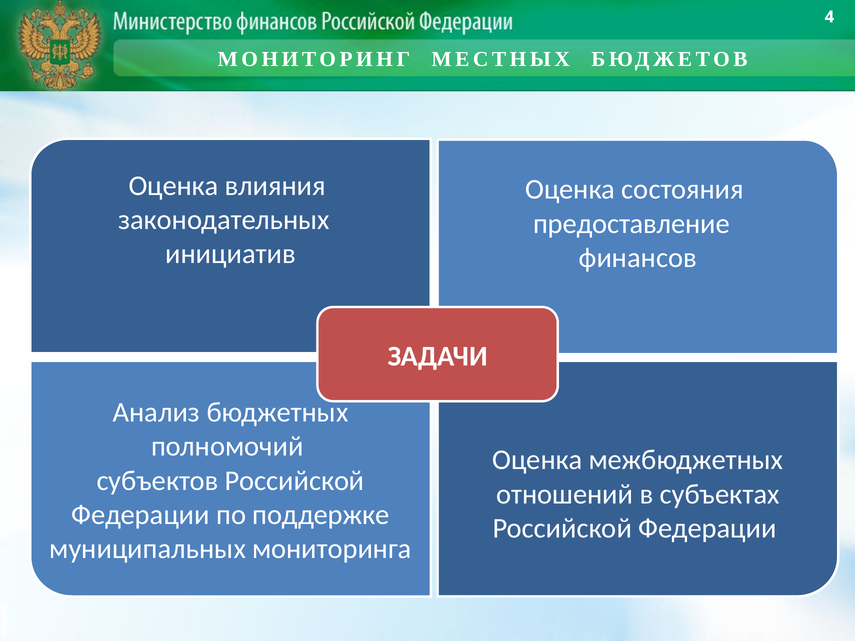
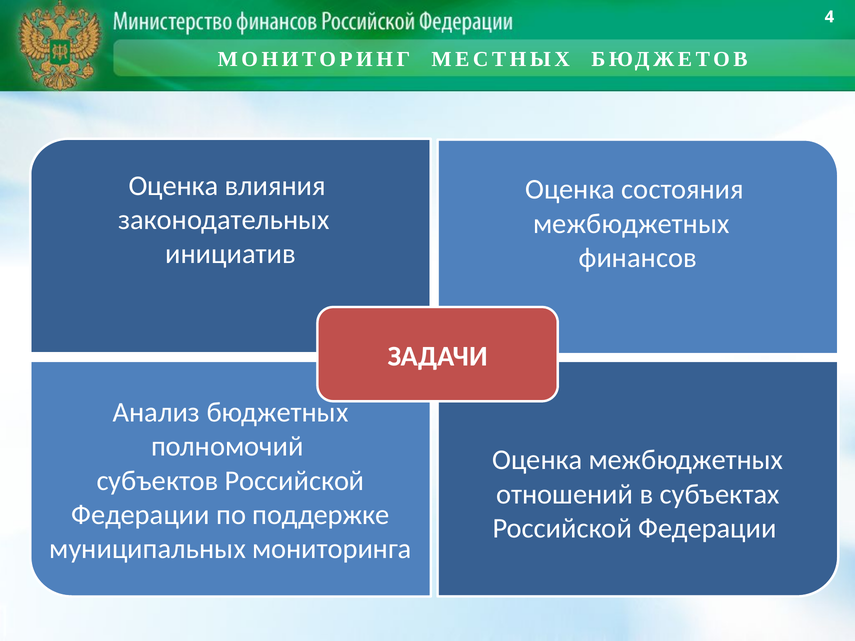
предоставление: предоставление -> межбюджетных (631, 224)
